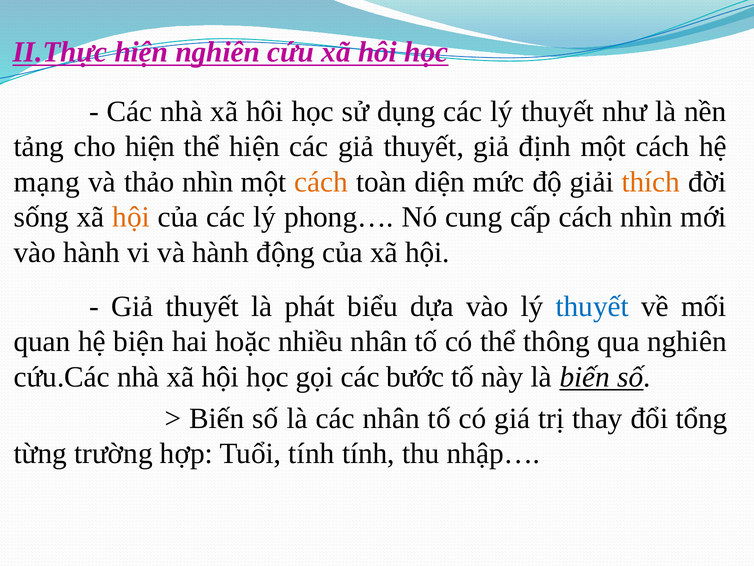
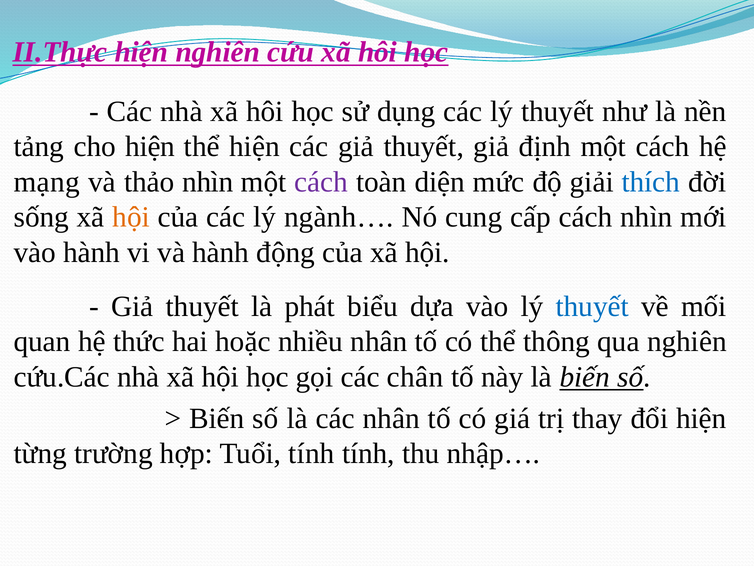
cách colour: orange -> purple (321, 182)
thích colour: orange -> blue (651, 182)
phong…: phong… -> ngành… (339, 217)
biện: biện -> thức (139, 341)
bước: bước -> chân (415, 377)
đổi tổng: tổng -> hiện (701, 418)
